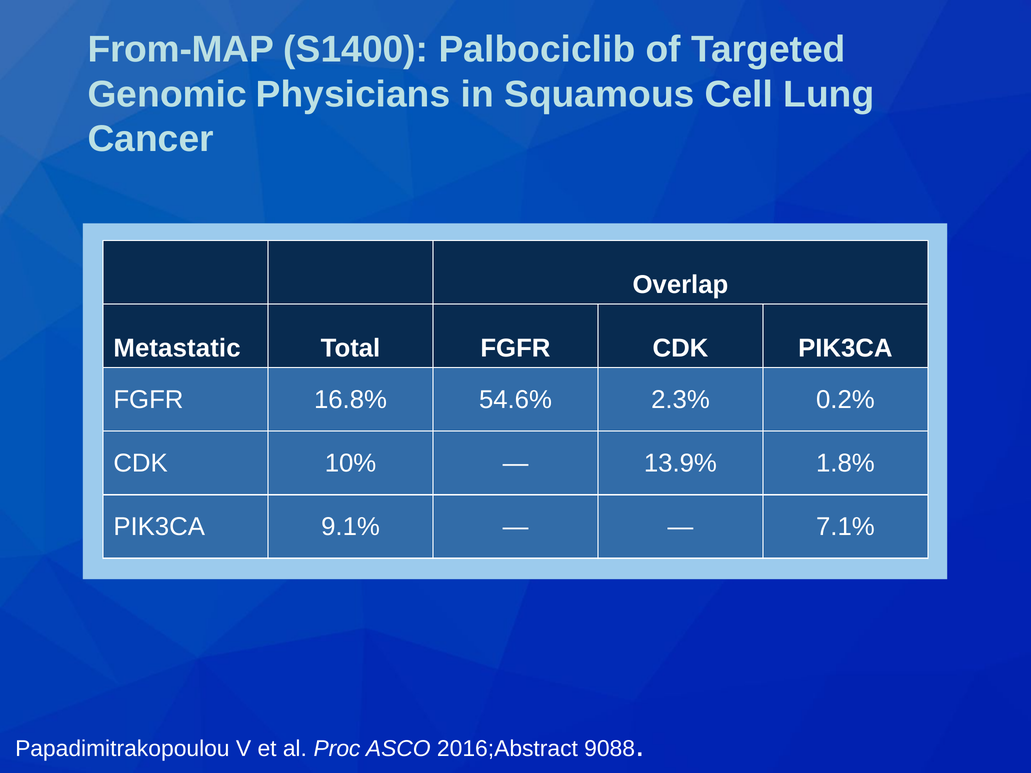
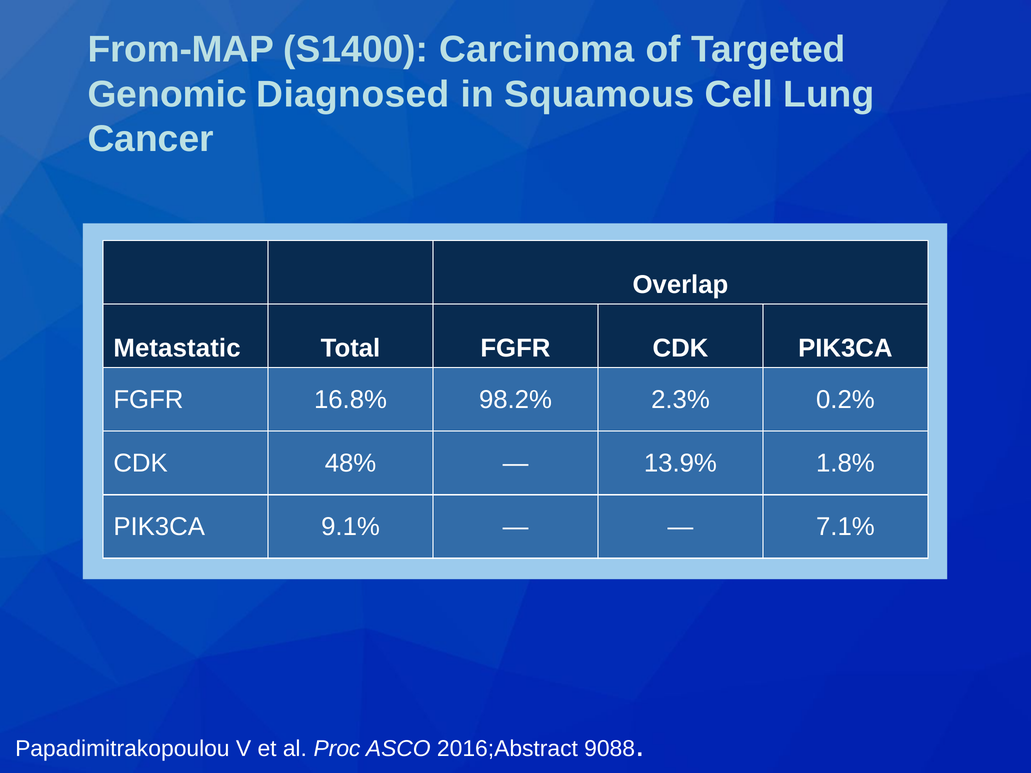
Palbociclib: Palbociclib -> Carcinoma (537, 50)
Physicians: Physicians -> Diagnosed (353, 94)
54.6%: 54.6% -> 98.2% (515, 400)
10%: 10% -> 48% (351, 463)
